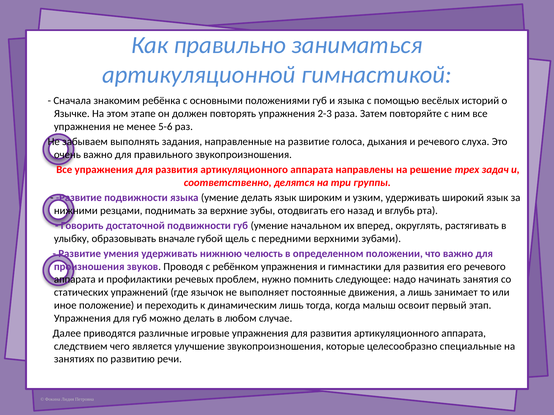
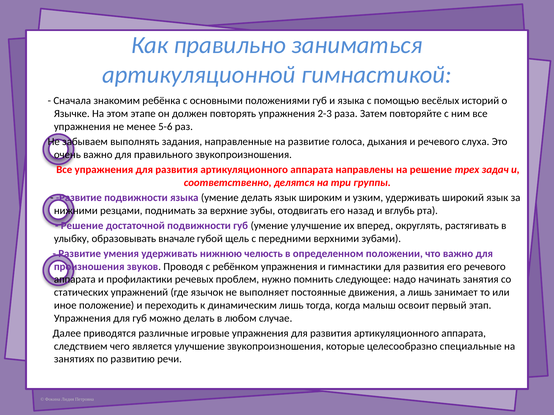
Говорить: Говорить -> Решение (82, 226)
умение начальном: начальном -> улучшение (316, 226)
